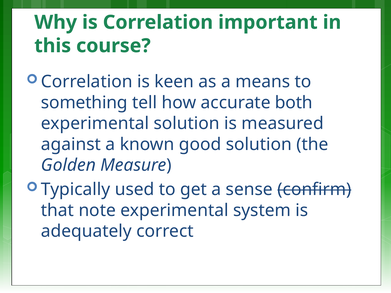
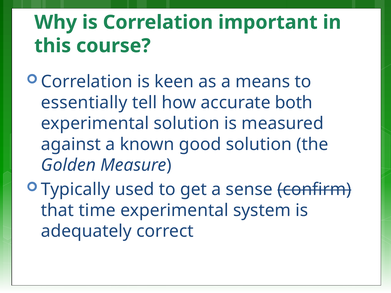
something: something -> essentially (84, 103)
note: note -> time (97, 210)
